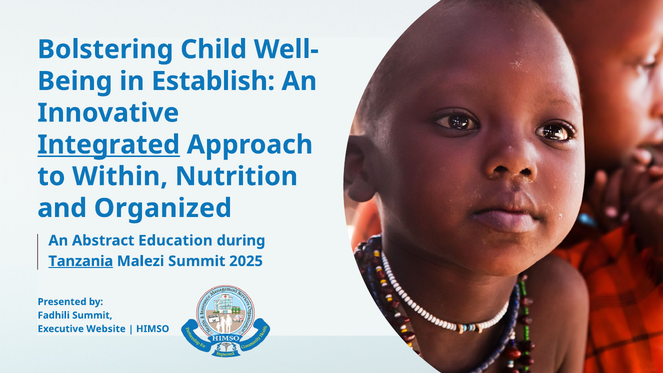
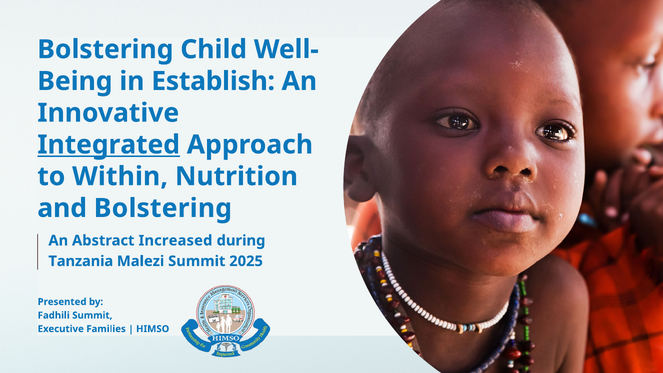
and Organized: Organized -> Bolstering (163, 208)
Education: Education -> Increased (175, 241)
Tanzania underline: present -> none (81, 261)
Website: Website -> Families (106, 329)
